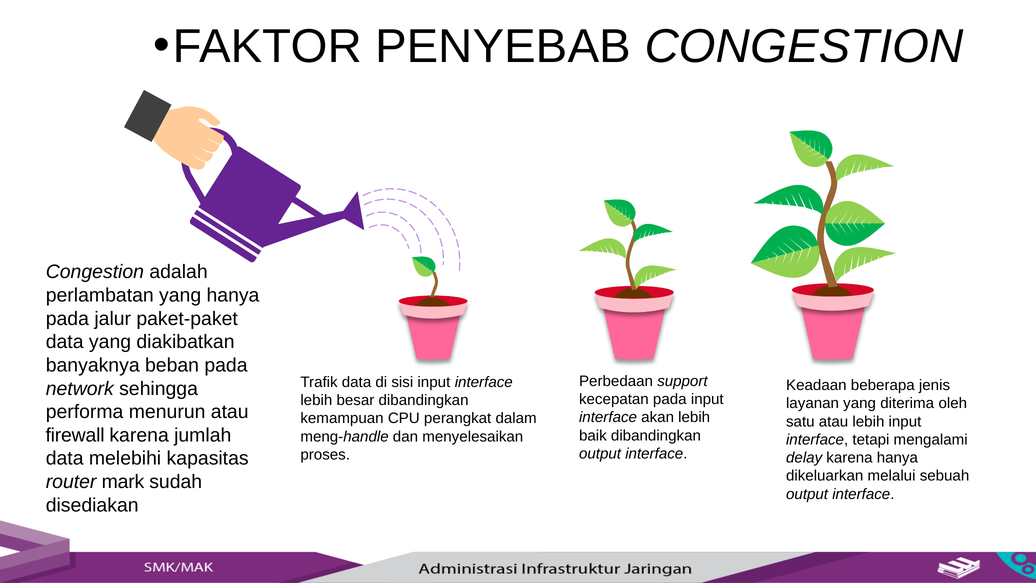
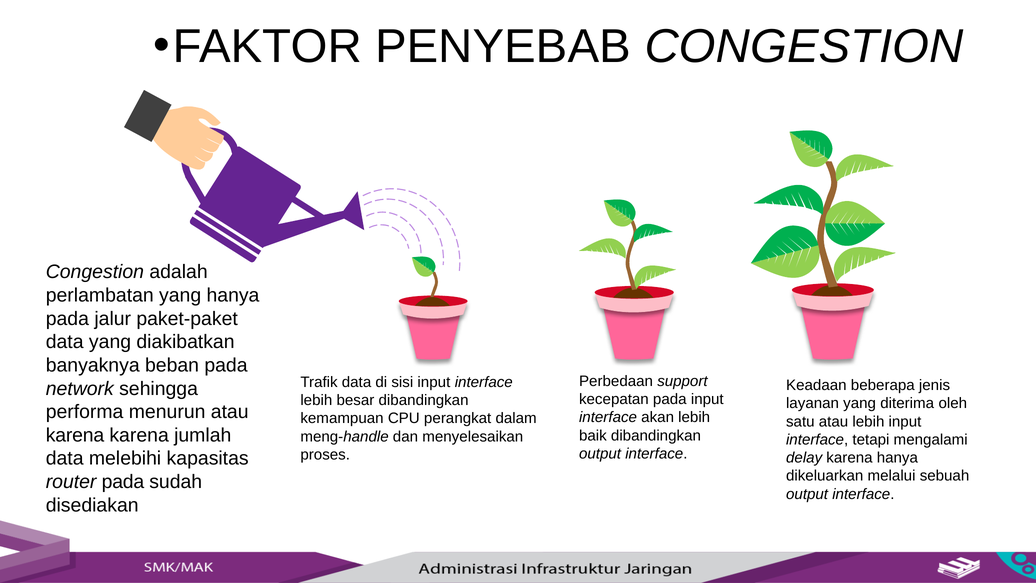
firewall: firewall -> karena (75, 435)
router mark: mark -> pada (123, 482)
